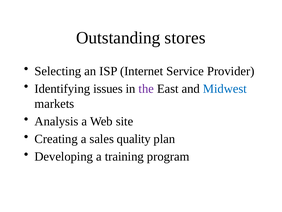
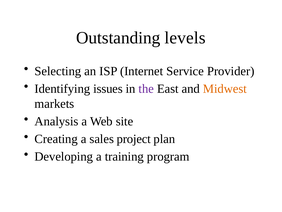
stores: stores -> levels (185, 38)
Midwest colour: blue -> orange (225, 88)
quality: quality -> project (134, 139)
